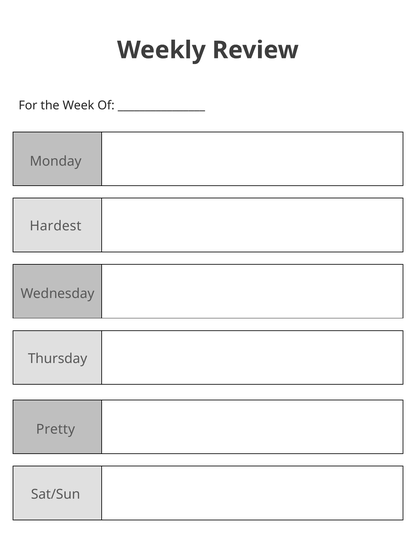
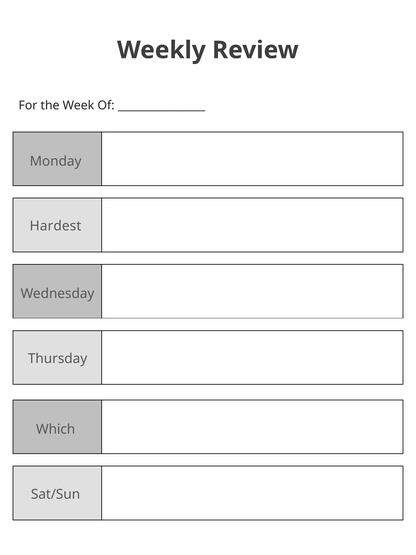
Pretty: Pretty -> Which (56, 429)
